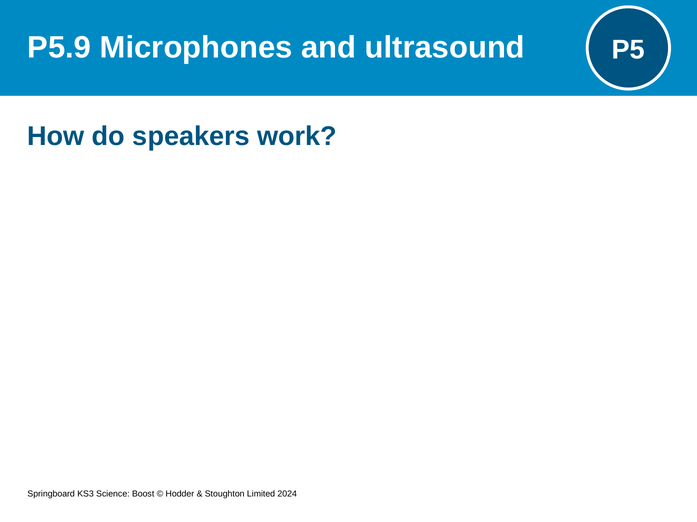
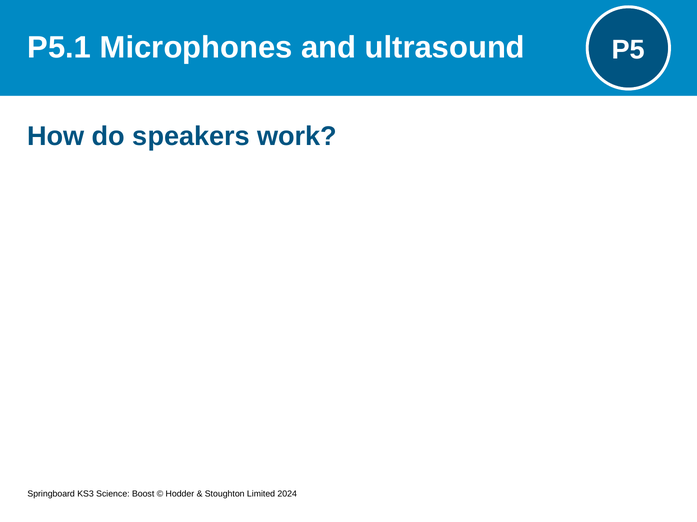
P5.9: P5.9 -> P5.1 (59, 48)
